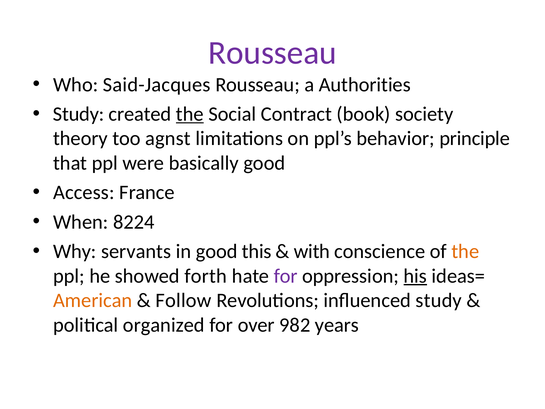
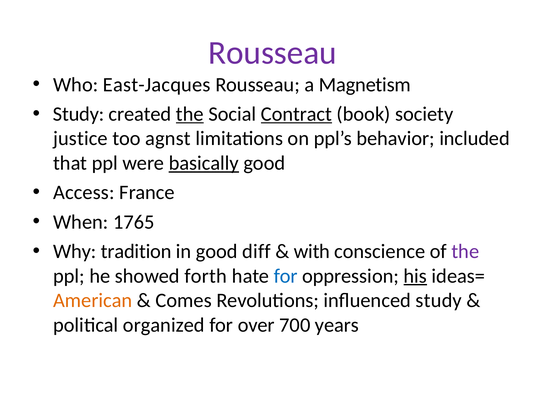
Said-Jacques: Said-Jacques -> East-Jacques (157, 85)
Authorities: Authorities -> Magnetism (365, 85)
Contract underline: none -> present (296, 114)
theory: theory -> justice (80, 138)
principle: principle -> included (475, 138)
basically underline: none -> present (204, 163)
8224: 8224 -> 1765 (134, 222)
servants: servants -> tradition (136, 251)
this: this -> diff (257, 251)
the colour: orange -> purple (465, 251)
for colour: purple -> blue (286, 276)
Follow: Follow -> Comes (184, 300)
982: 982 -> 700 (295, 325)
